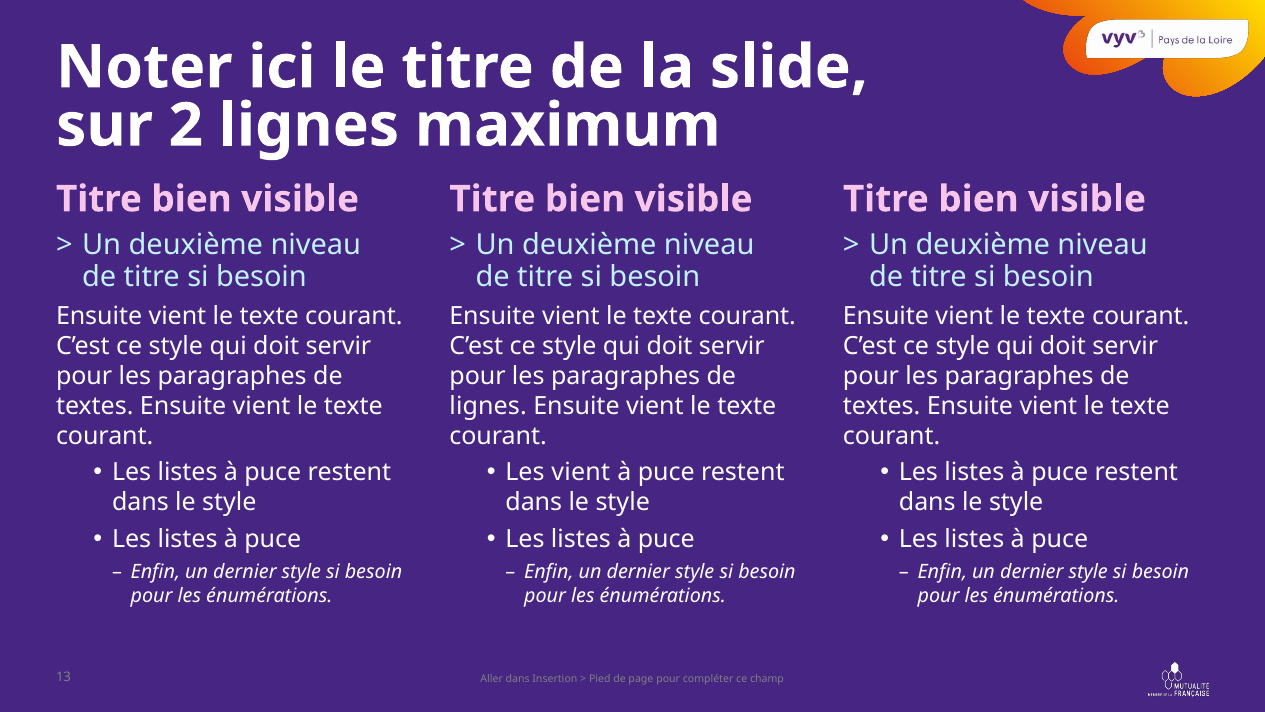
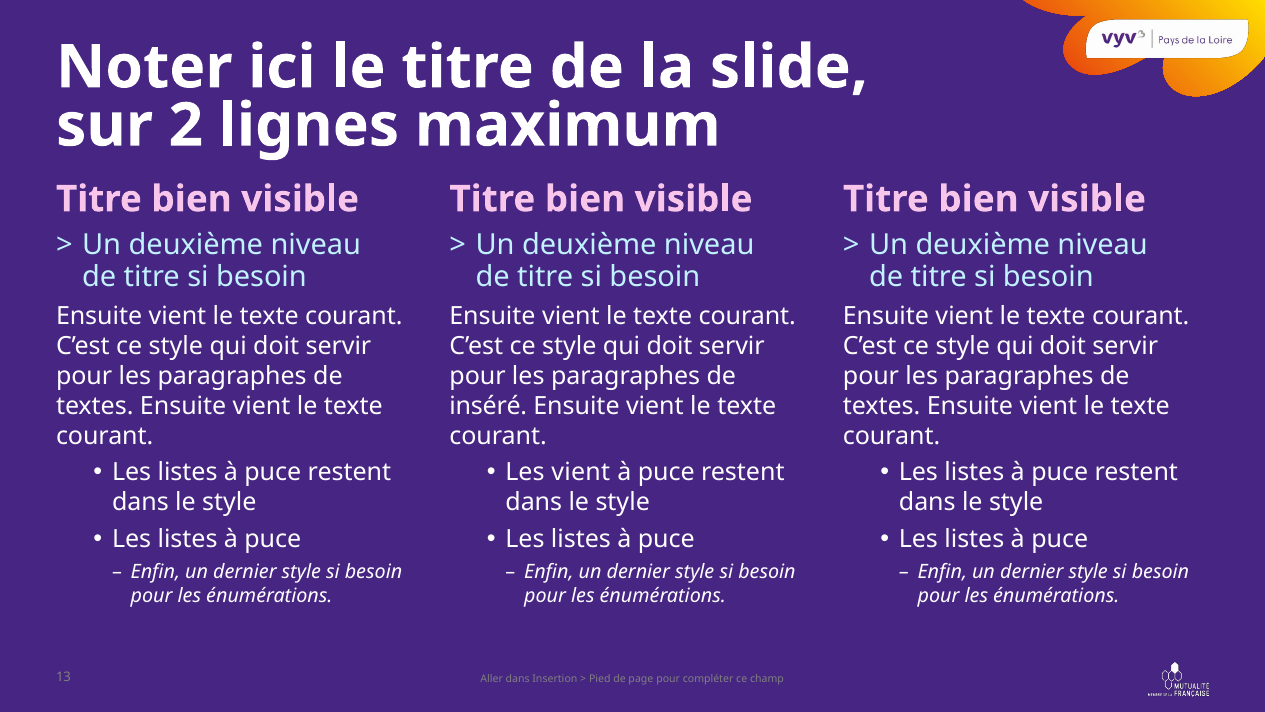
lignes: lignes -> inséré (488, 406)
